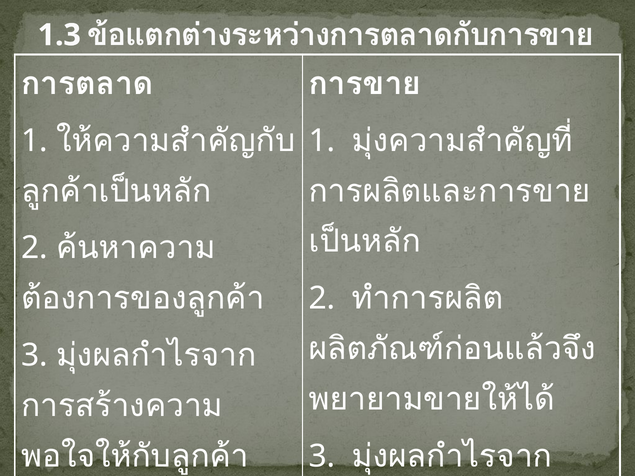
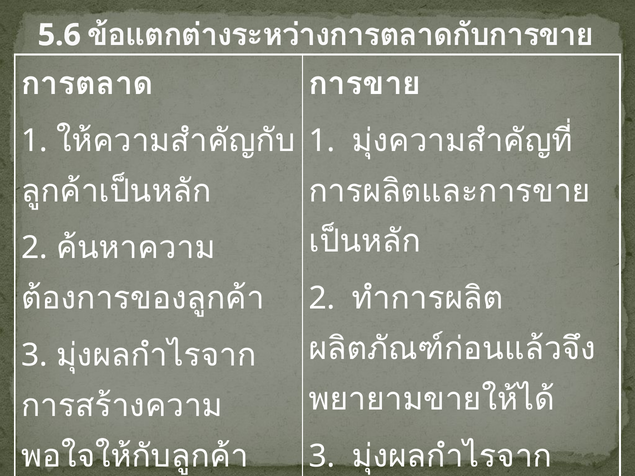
1.3: 1.3 -> 5.6 (59, 35)
